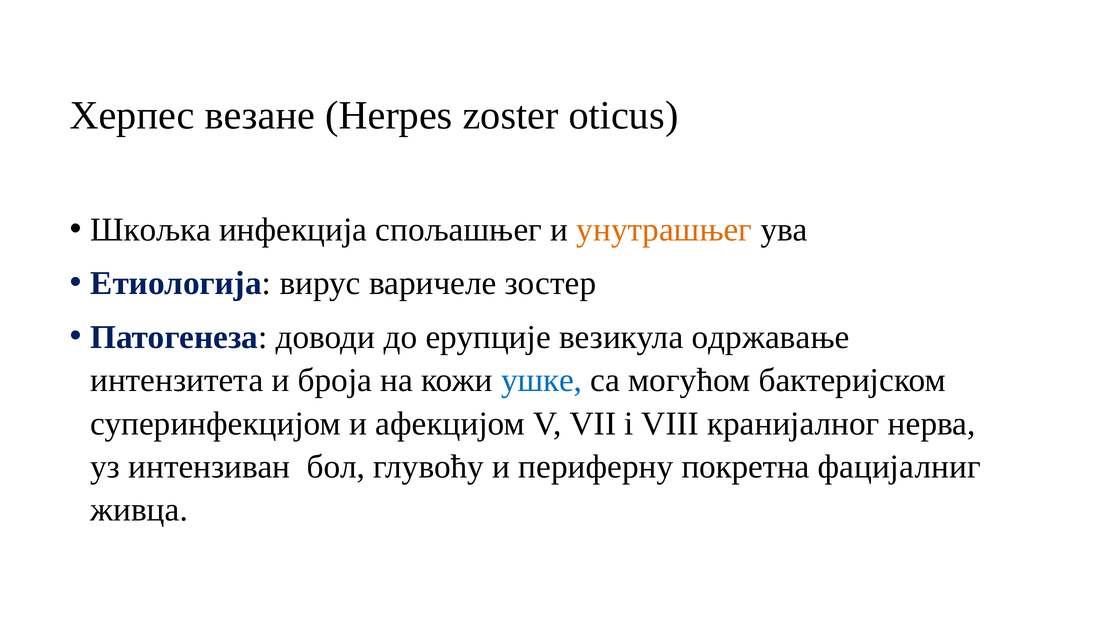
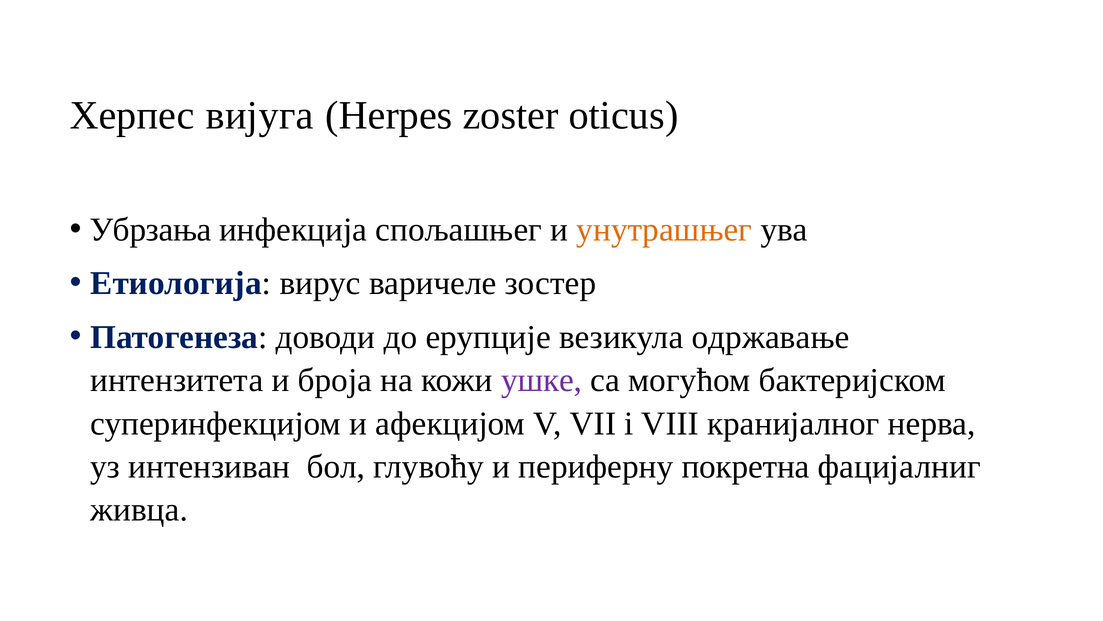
везане: везане -> вијуга (260, 115)
Шкољка: Шкољка -> Убрзања (151, 230)
ушке colour: blue -> purple (542, 380)
